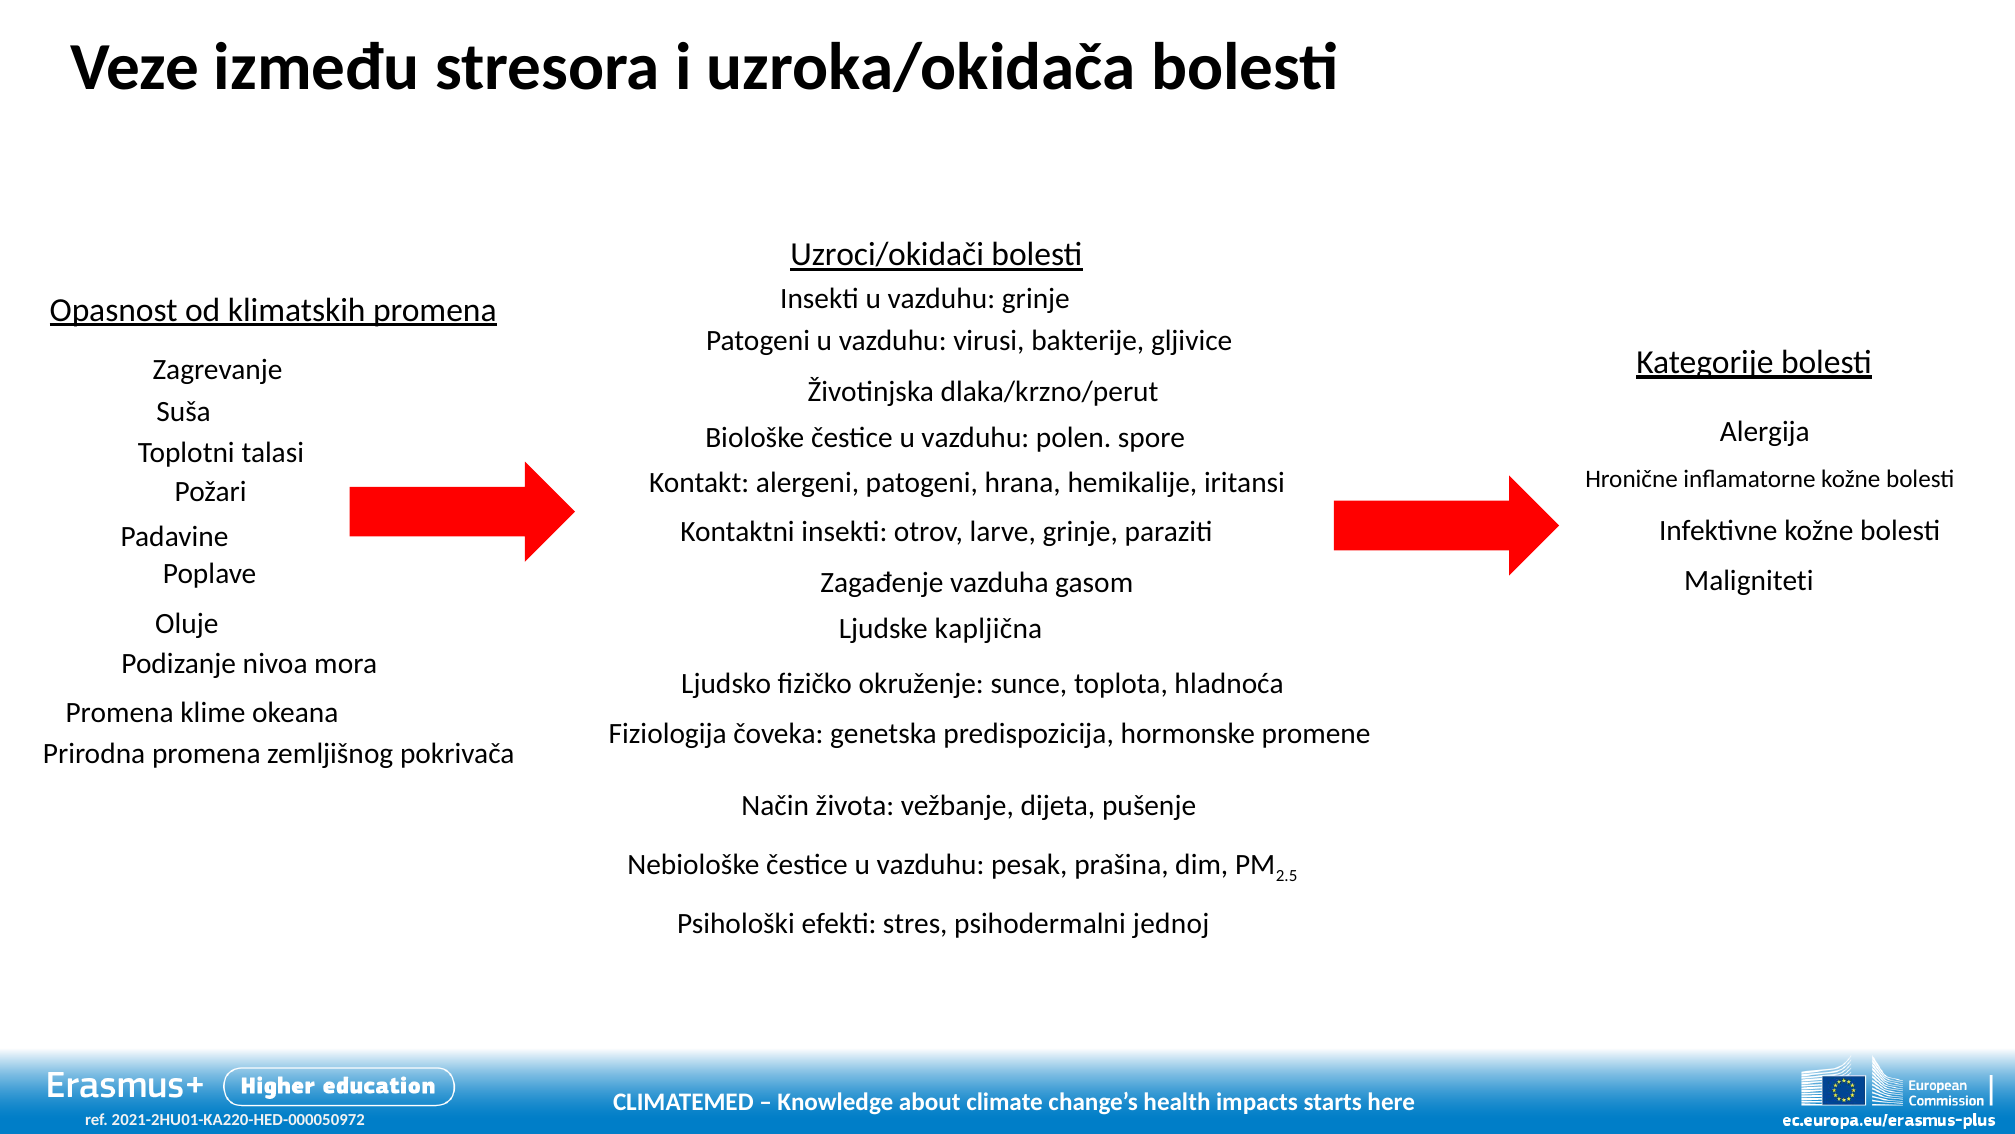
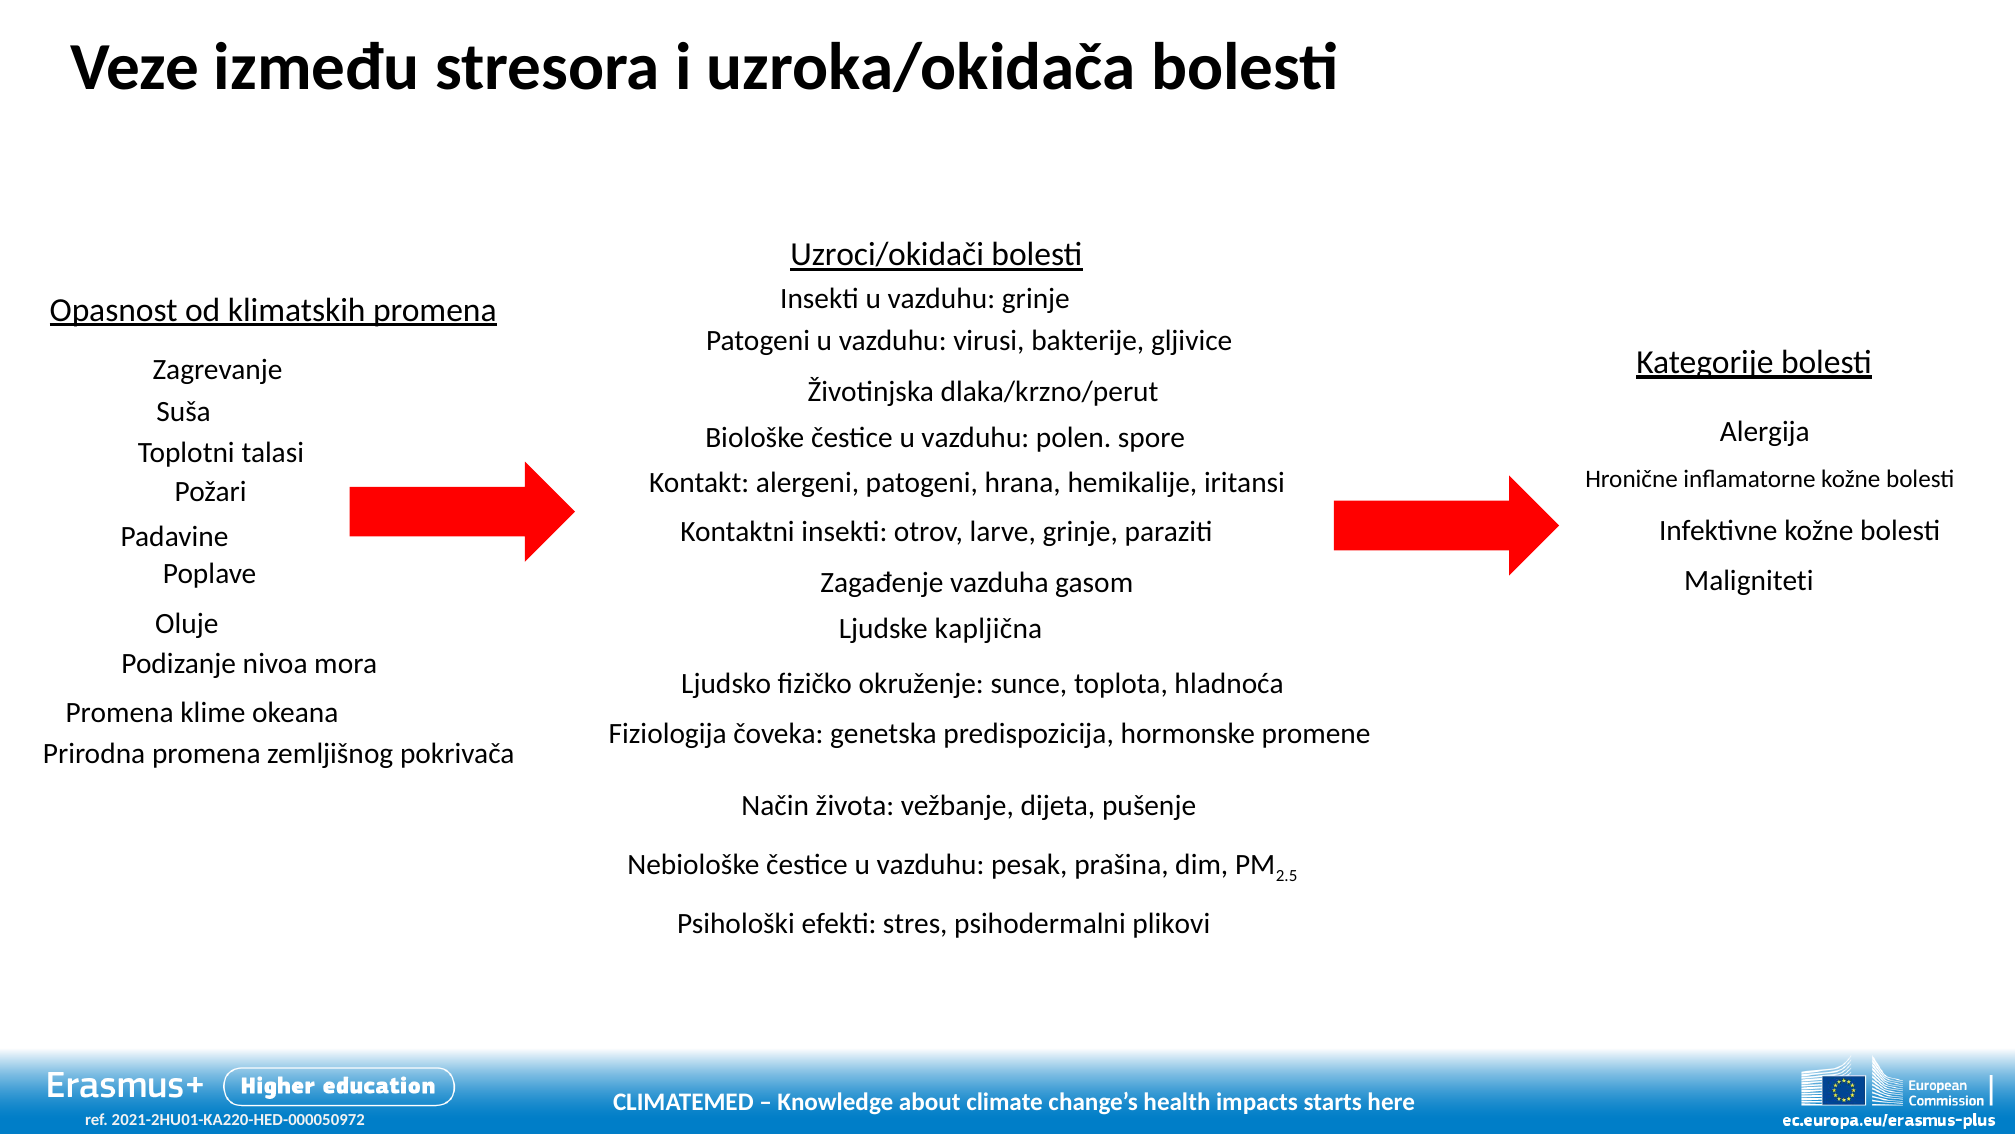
jednoj: jednoj -> plikovi (1171, 923)
